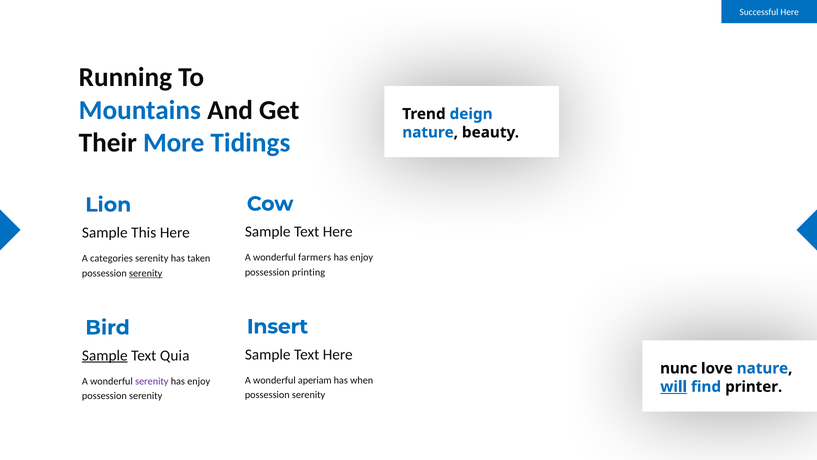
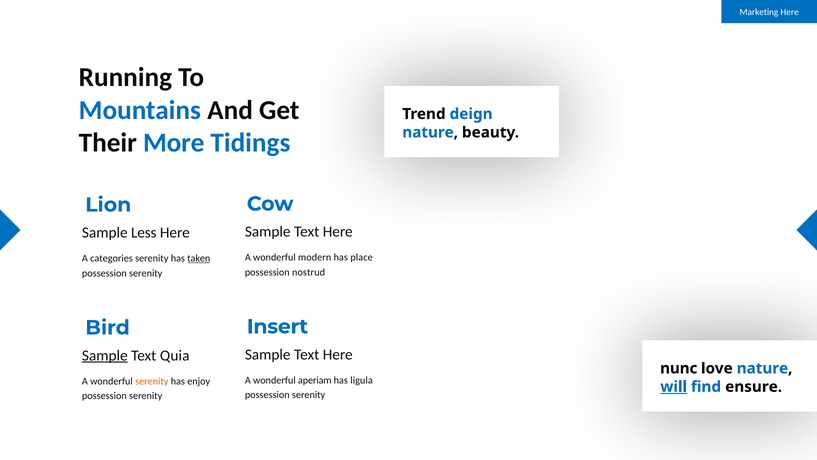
Successful: Successful -> Marketing (759, 12)
This: This -> Less (144, 233)
farmers: farmers -> modern (315, 257)
enjoy: enjoy -> place (362, 257)
taken underline: none -> present (199, 258)
printing: printing -> nostrud (309, 272)
serenity underline: present -> none (146, 273)
when: when -> ligula (362, 380)
serenity colour: purple -> orange (152, 381)
printer: printer -> ensure (754, 386)
